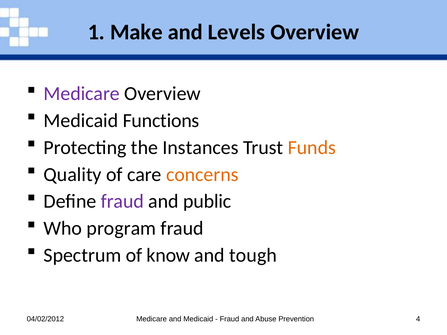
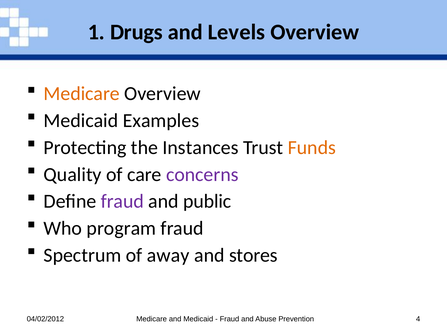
Make: Make -> Drugs (136, 32)
Medicare colour: purple -> orange (82, 94)
Functions: Functions -> Examples (161, 121)
concerns colour: orange -> purple (202, 175)
know: know -> away (168, 255)
tough: tough -> stores (253, 255)
